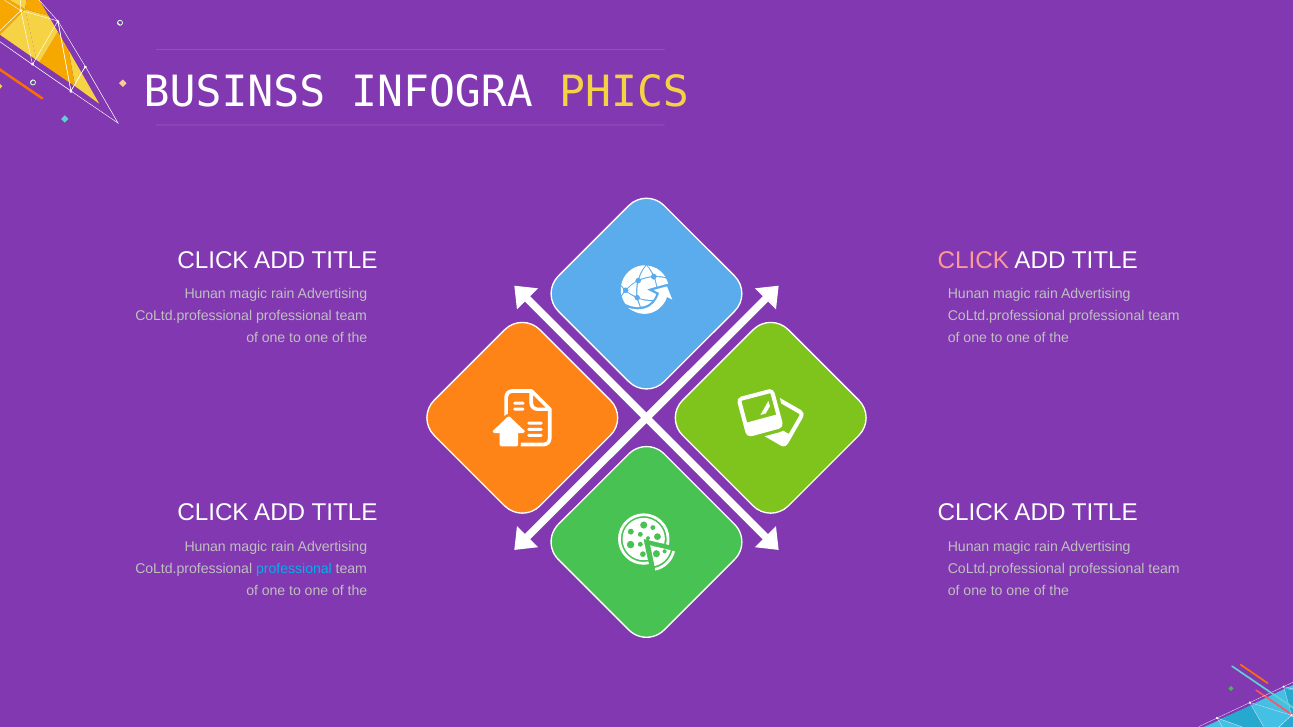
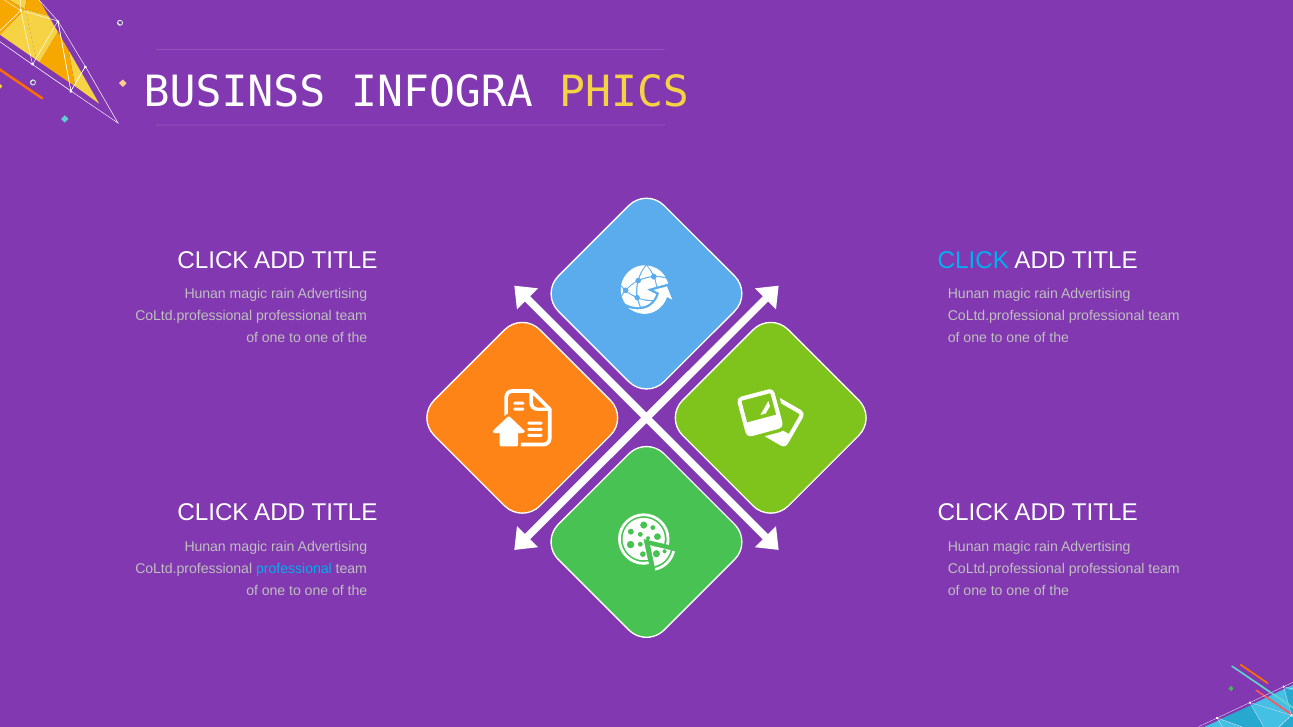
CLICK colour: pink -> light blue (973, 260)
